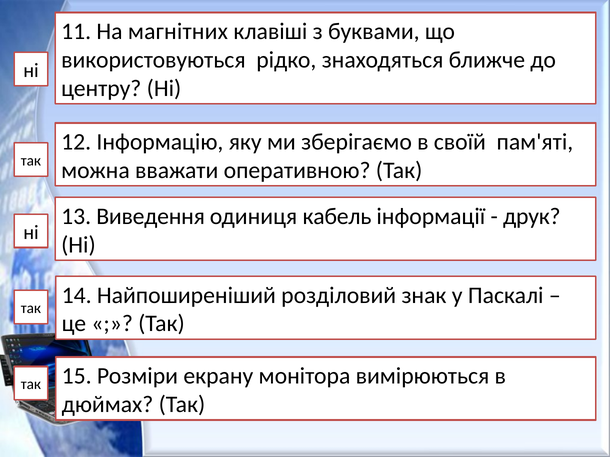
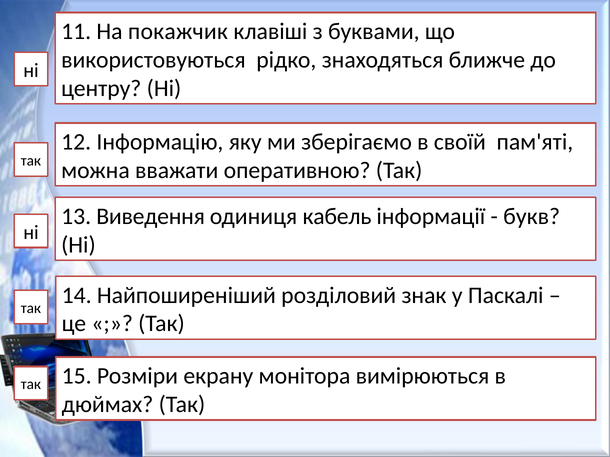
магнітних: магнітних -> покажчик (178, 31)
друк: друк -> букв (532, 217)
